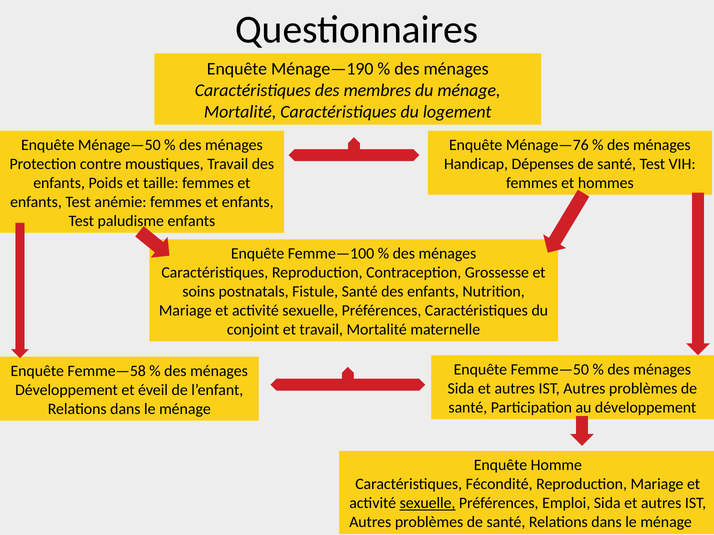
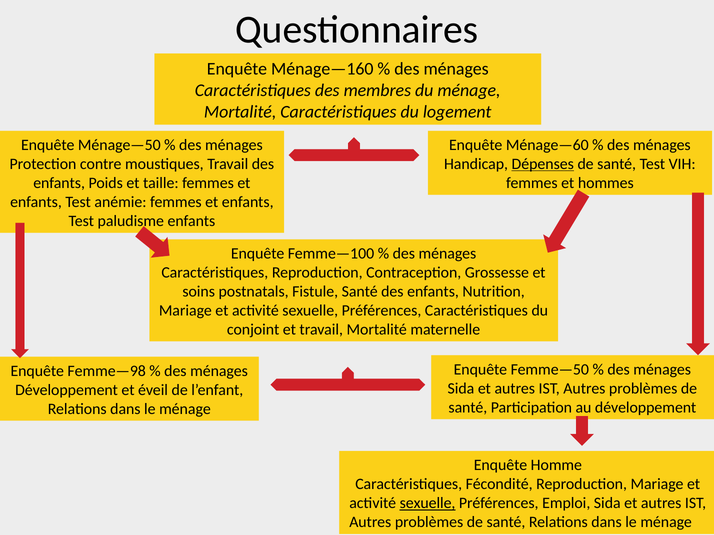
Ménage—190: Ménage—190 -> Ménage—160 (322, 69)
Ménage—76: Ménage—76 -> Ménage—60 (547, 145)
Dépenses underline: none -> present (543, 164)
Femme—58: Femme—58 -> Femme—98 (107, 371)
